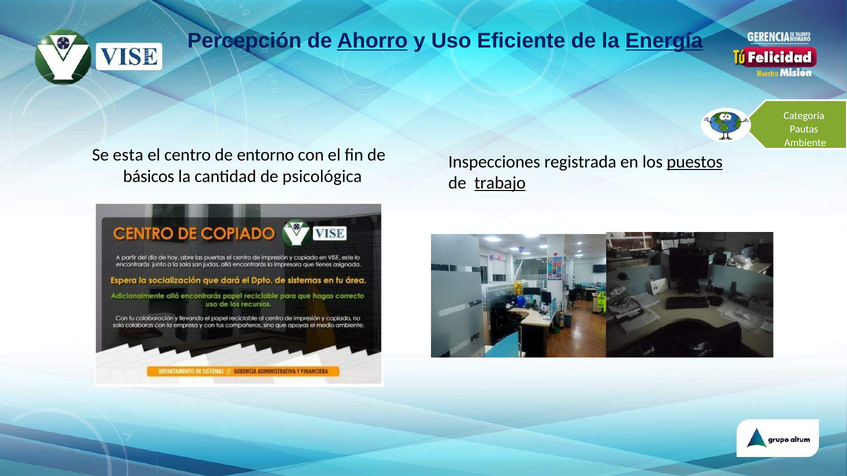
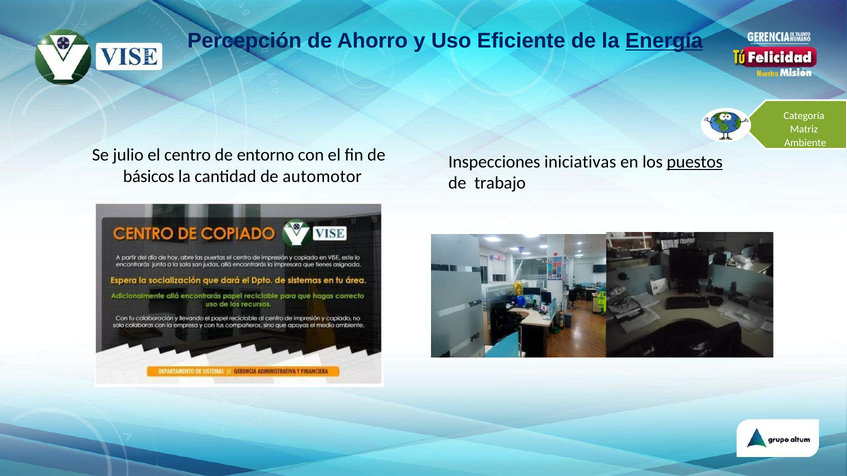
Ahorro underline: present -> none (372, 41)
Pautas: Pautas -> Matriz (804, 129)
esta: esta -> julio (128, 155)
registrada: registrada -> iniciativas (580, 162)
psicológica: psicológica -> automotor (322, 176)
trabajo underline: present -> none (500, 183)
